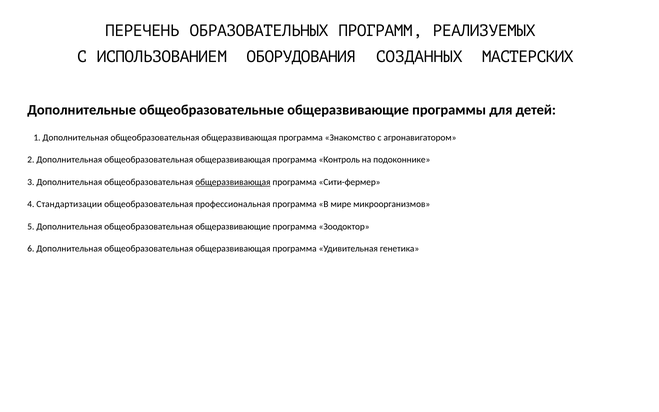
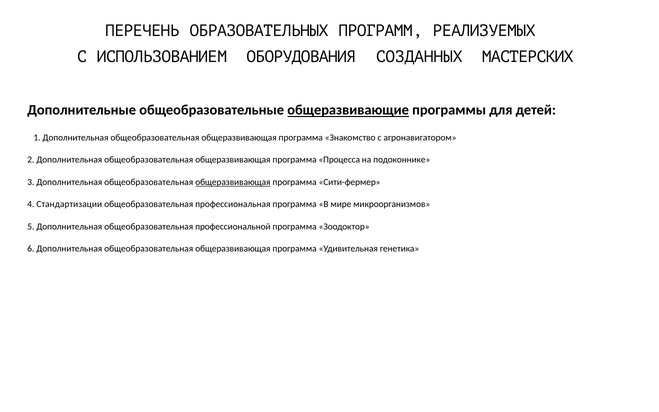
общеразвивающие underline: none -> present (348, 110)
Контроль: Контроль -> Процесса (339, 160)
общеобразовательная общеразвивающие: общеразвивающие -> профессиональной (233, 227)
